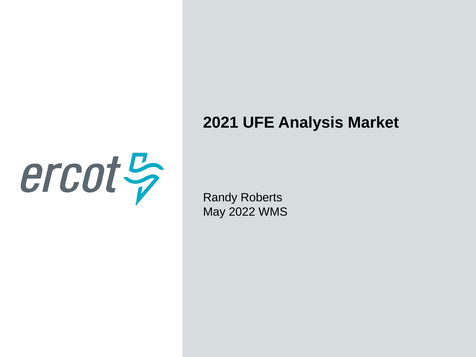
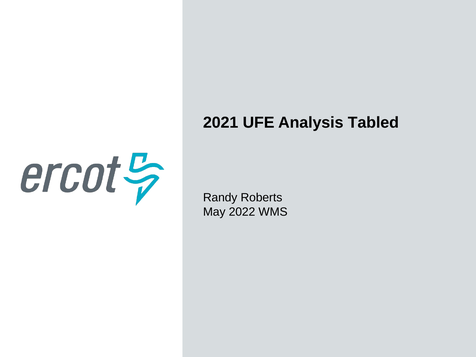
Market: Market -> Tabled (373, 123)
